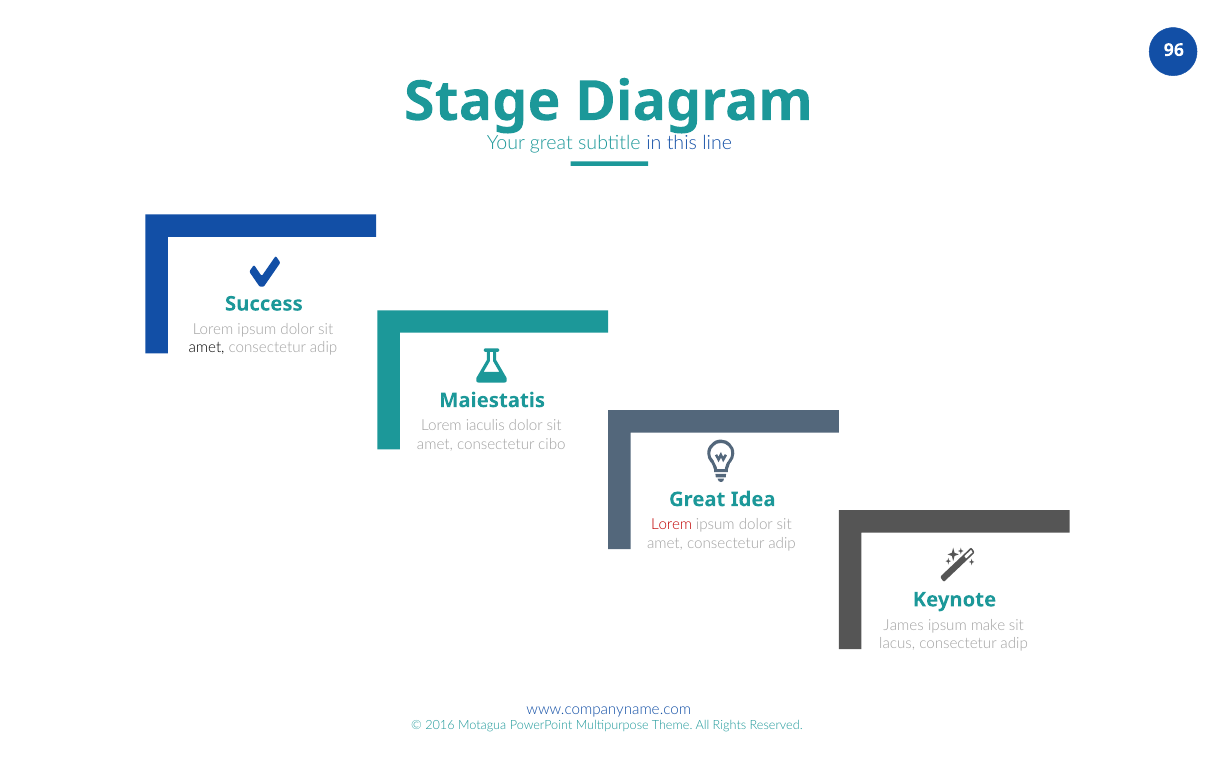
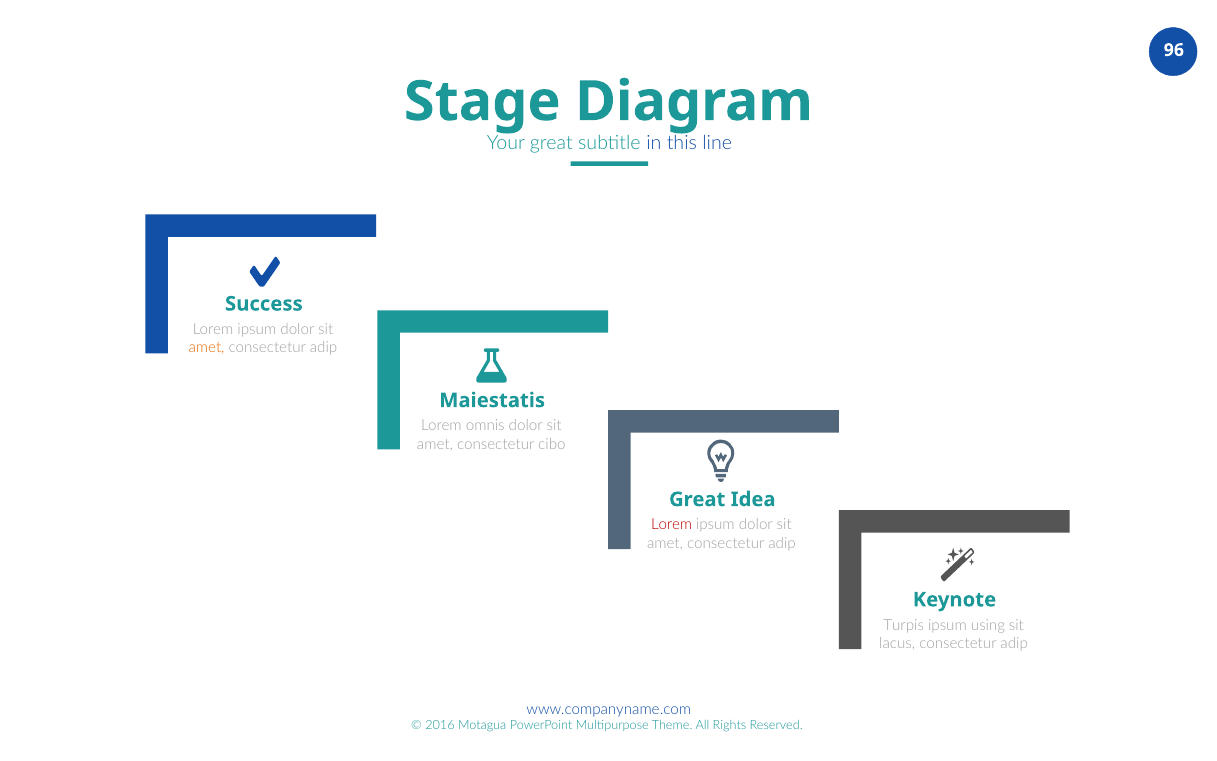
amet colour: black -> orange (207, 347)
iaculis: iaculis -> omnis (485, 426)
James: James -> Turpis (904, 625)
make: make -> using (988, 625)
